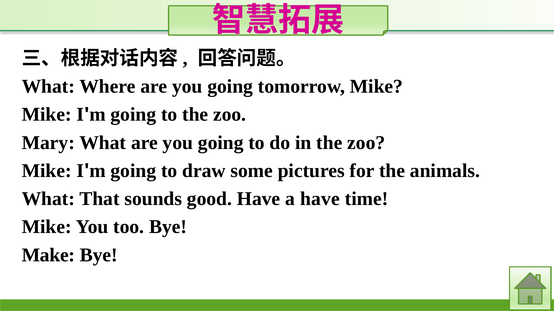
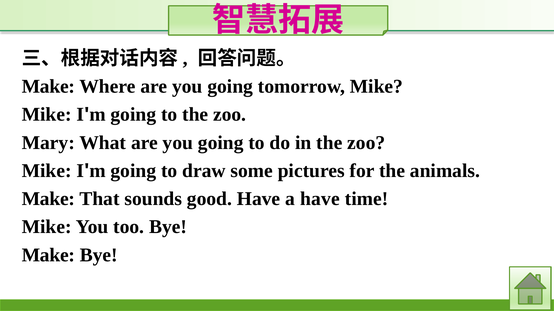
What: What -> Make (48, 87)
What: What -> Make (48, 199)
